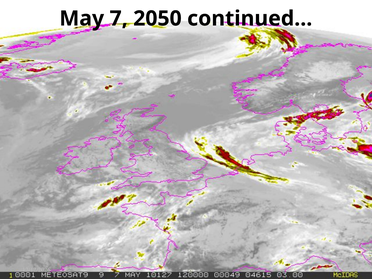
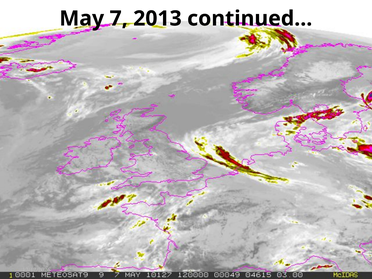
2050: 2050 -> 2013 (157, 19)
